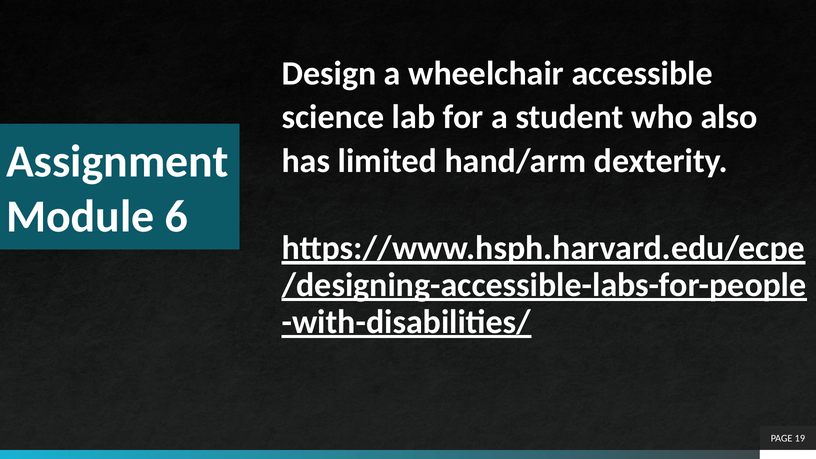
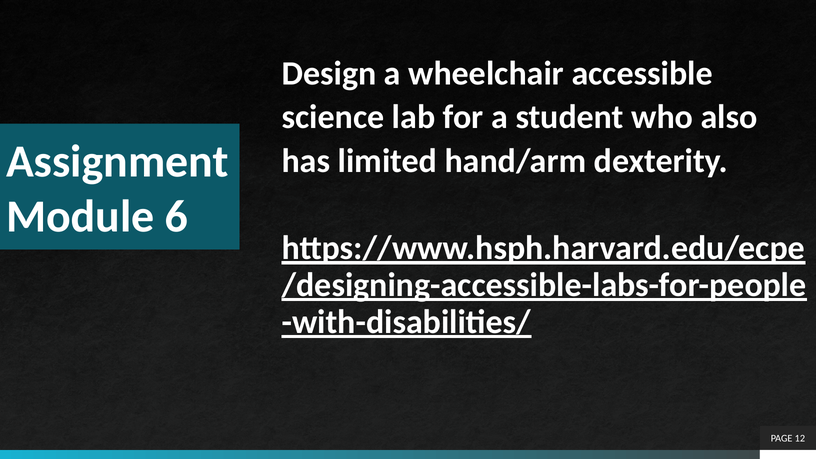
19: 19 -> 12 (800, 438)
